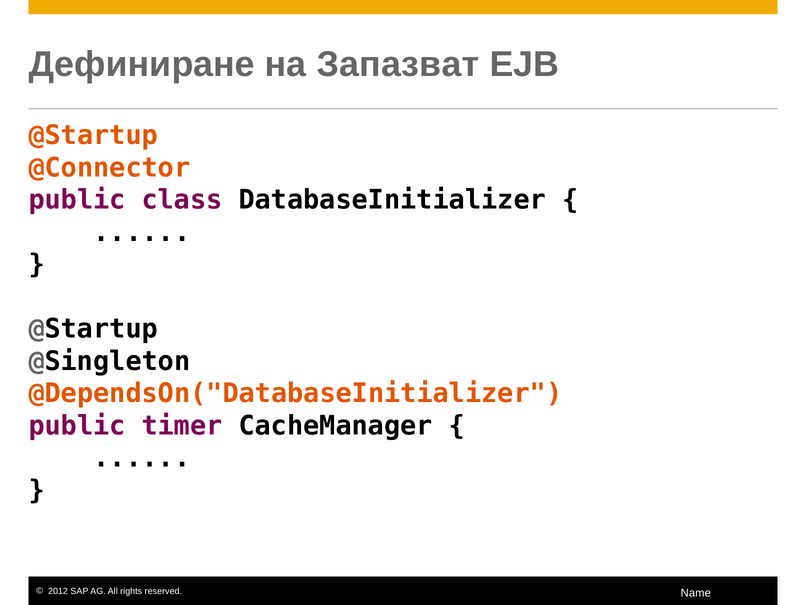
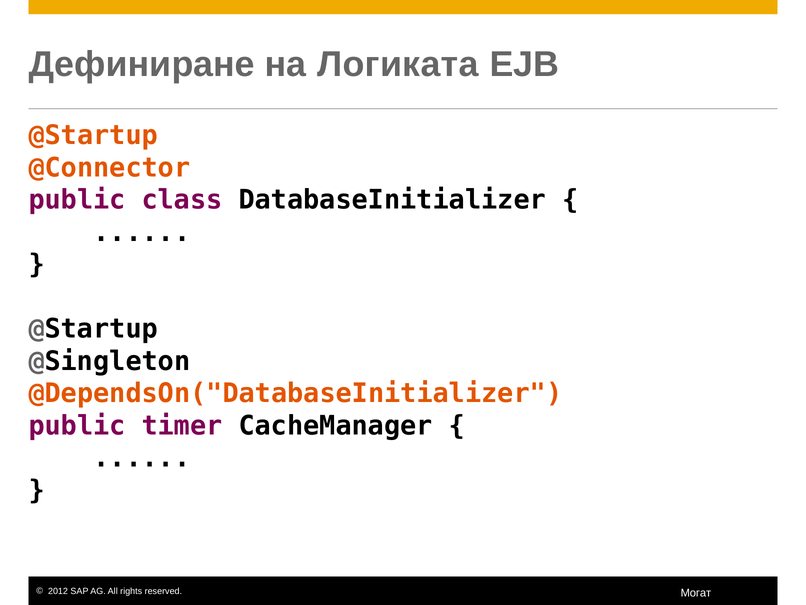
Запазват: Запазват -> Логиката (398, 64)
Name: Name -> Могат (696, 593)
